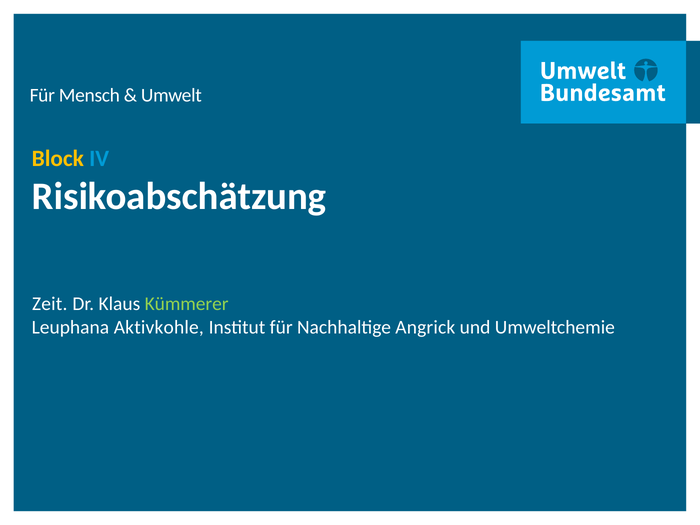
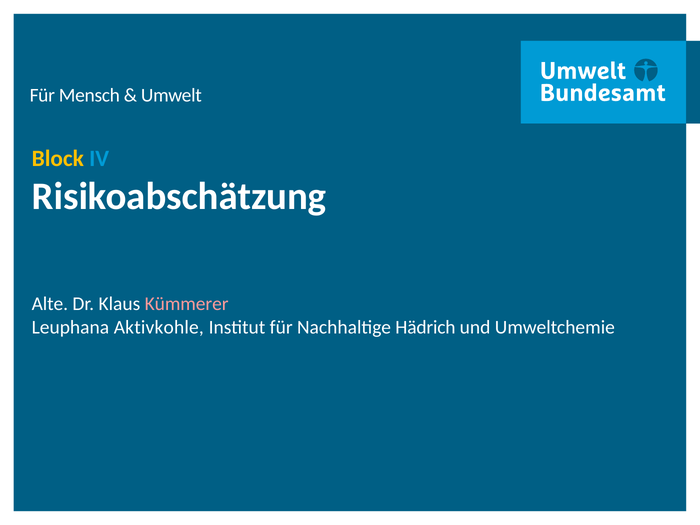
Zeit: Zeit -> Alte (50, 304)
Kümmerer colour: light green -> pink (187, 304)
Angrick: Angrick -> Hädrich (425, 327)
